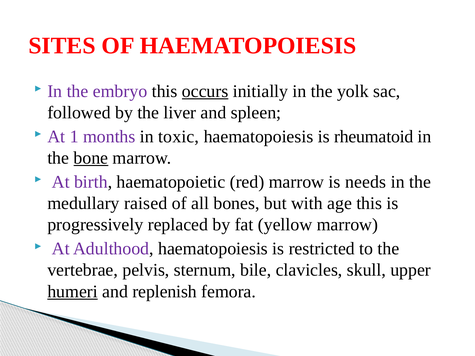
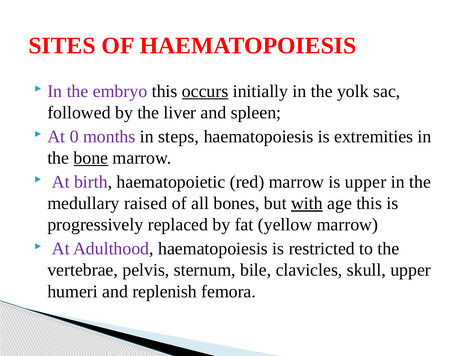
1: 1 -> 0 (74, 137)
toxic: toxic -> steps (179, 137)
rheumatoid: rheumatoid -> extremities (374, 137)
is needs: needs -> upper (366, 182)
with underline: none -> present (307, 203)
humeri underline: present -> none (73, 292)
